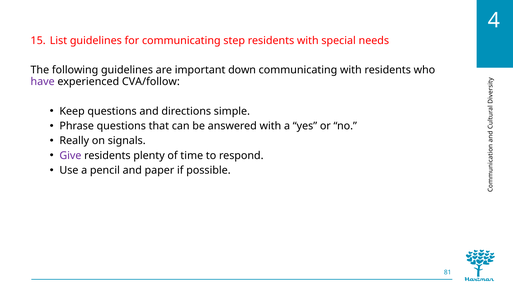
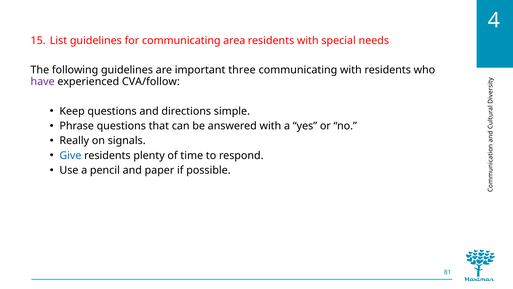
step: step -> area (234, 40)
down: down -> three (242, 70)
Give colour: purple -> blue (70, 155)
